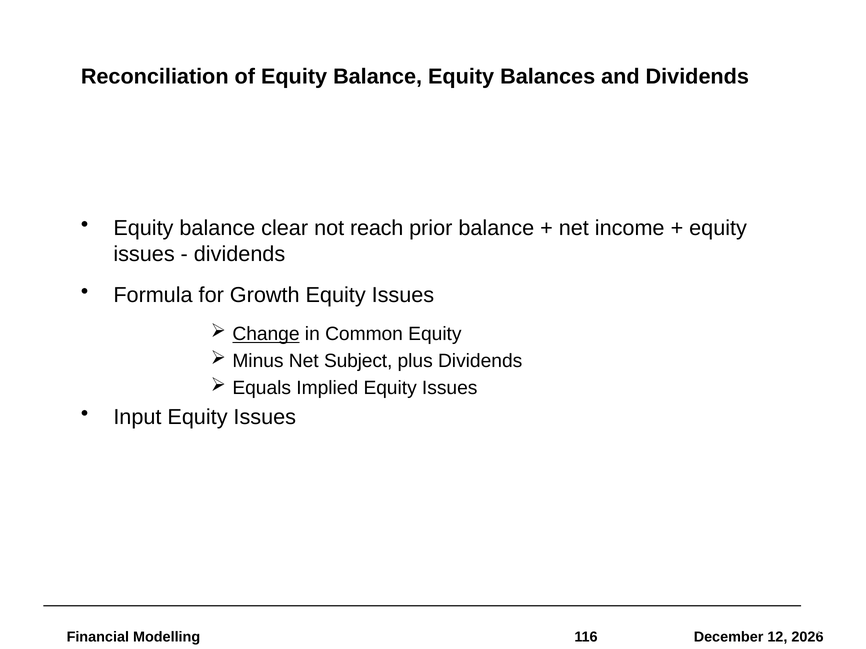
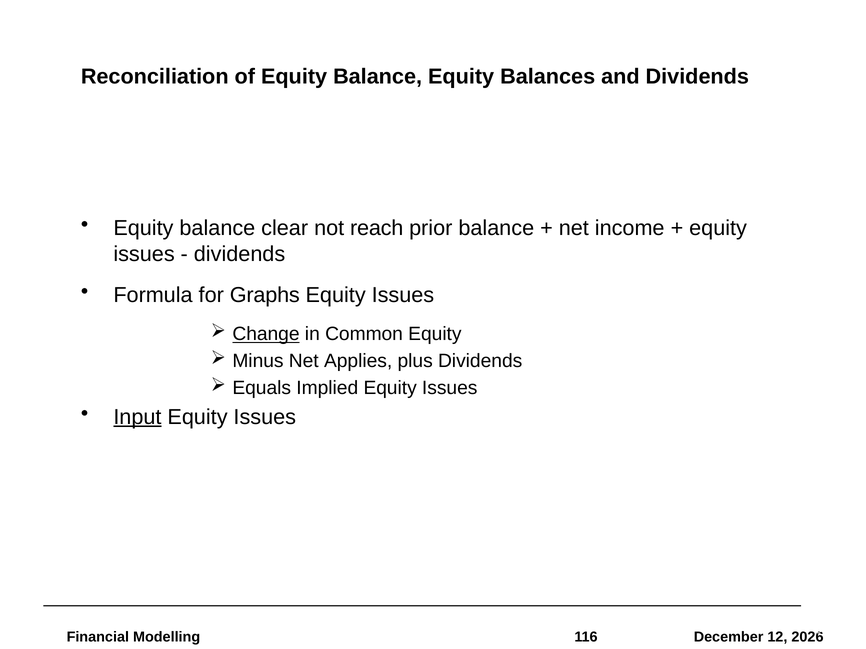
Growth: Growth -> Graphs (265, 295)
Subject: Subject -> Applies (358, 361)
Input underline: none -> present (137, 417)
